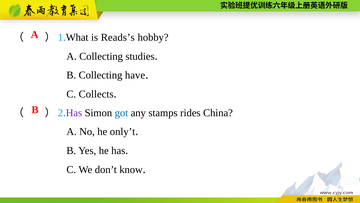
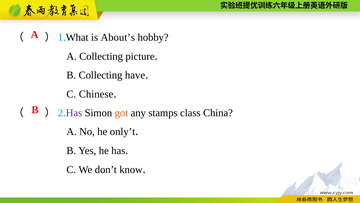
Reads’s: Reads’s -> About’s (118, 37)
studies: studies -> picture (140, 56)
Collects: Collects -> Chinese (96, 94)
got colour: blue -> orange (121, 113)
rides: rides -> class (190, 113)
